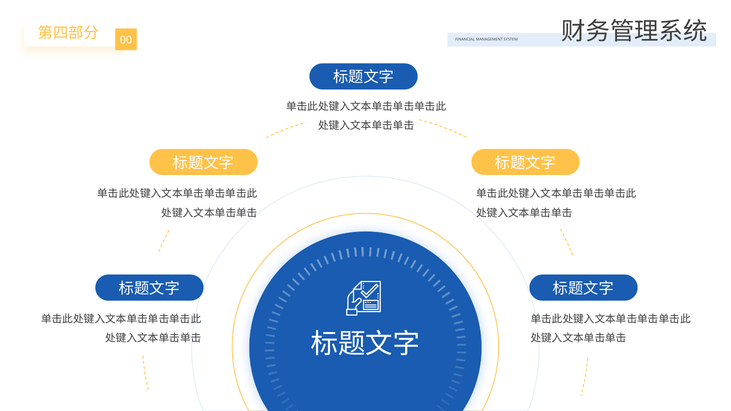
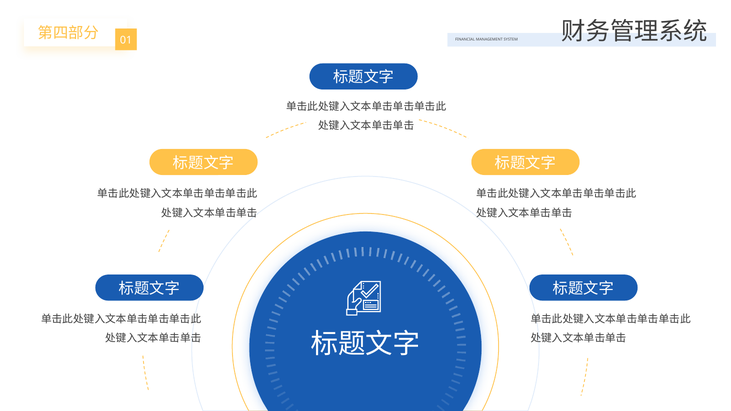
00: 00 -> 01 (126, 40)
